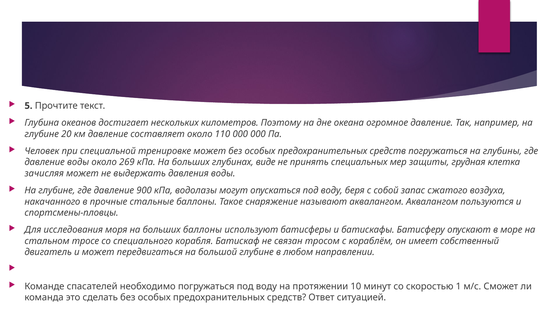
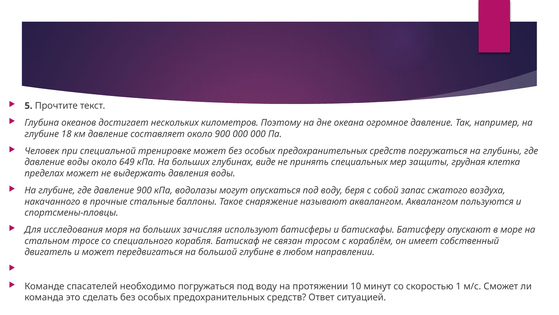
20: 20 -> 18 (66, 134)
около 110: 110 -> 900 (223, 134)
269: 269 -> 649 (127, 162)
зачисляя: зачисляя -> пределах (44, 173)
больших баллоны: баллоны -> зачисляя (203, 229)
